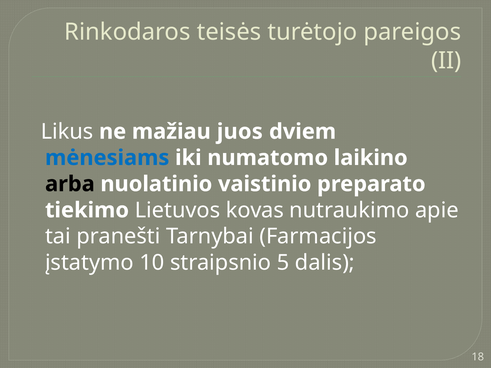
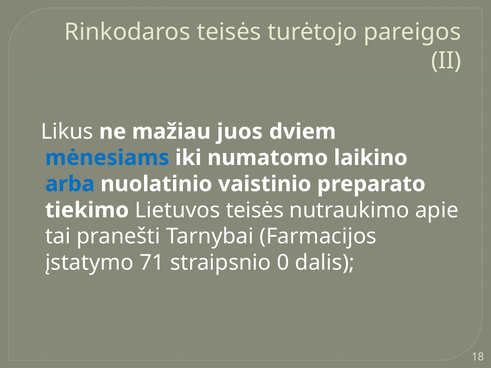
arba colour: black -> blue (70, 184)
Lietuvos kovas: kovas -> teisės (255, 210)
10: 10 -> 71 (152, 263)
5: 5 -> 0 (283, 263)
